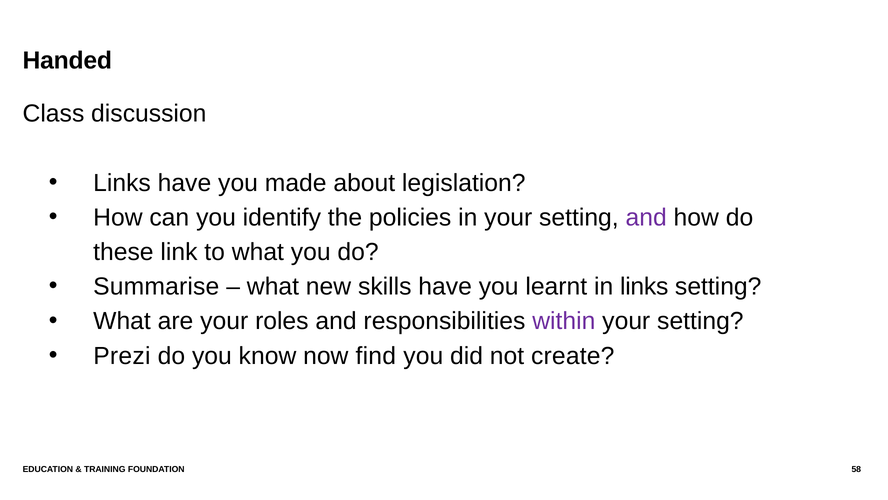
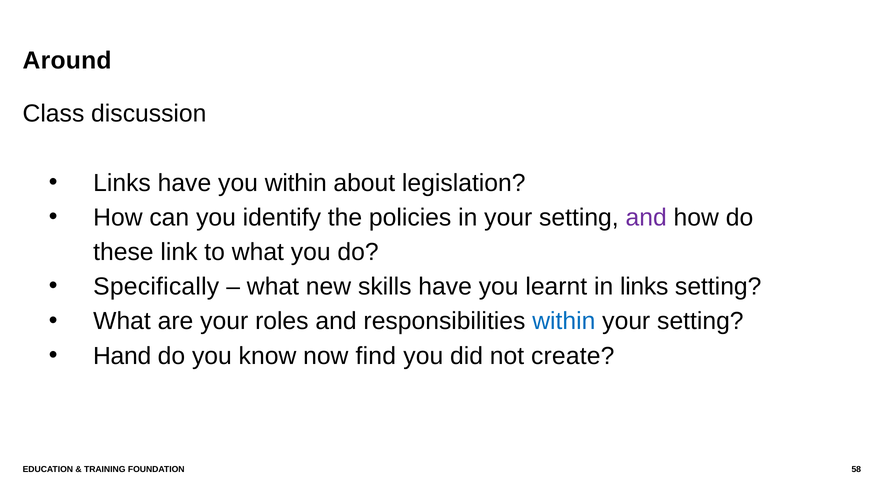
Handed: Handed -> Around (67, 61)
you made: made -> within (296, 183)
Summarise: Summarise -> Specifically (156, 286)
within colour: purple -> blue (564, 321)
Prezi: Prezi -> Hand (122, 356)
